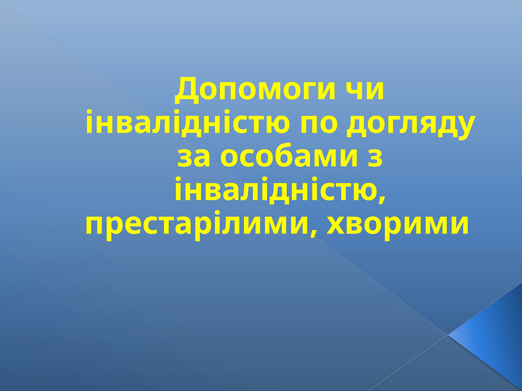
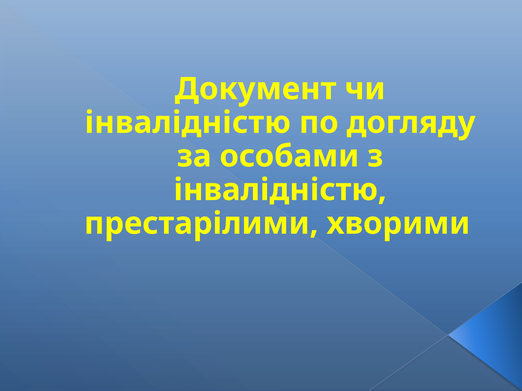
Допомоги: Допомоги -> Документ (256, 89)
